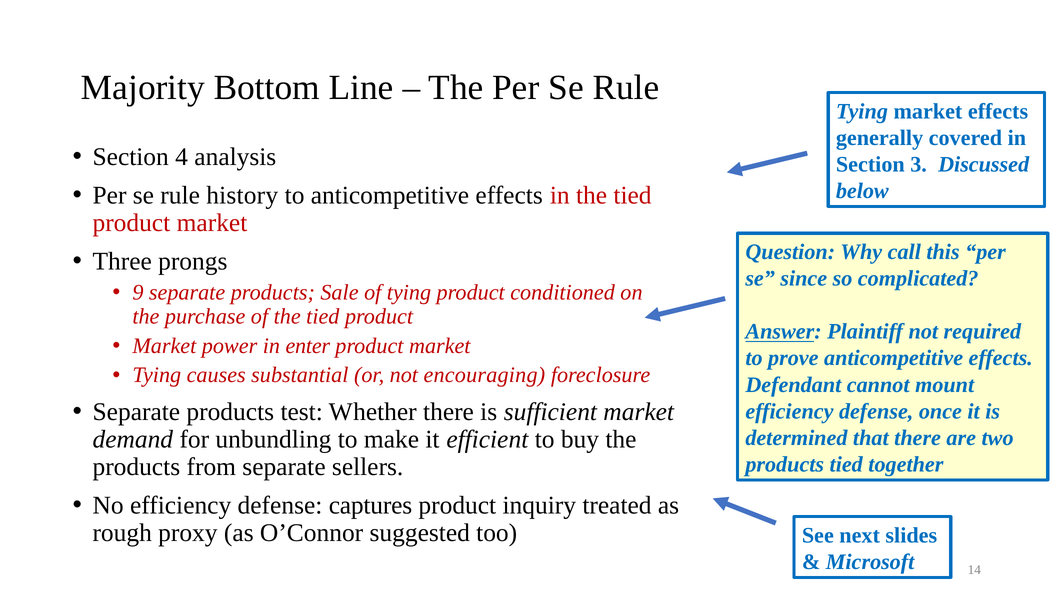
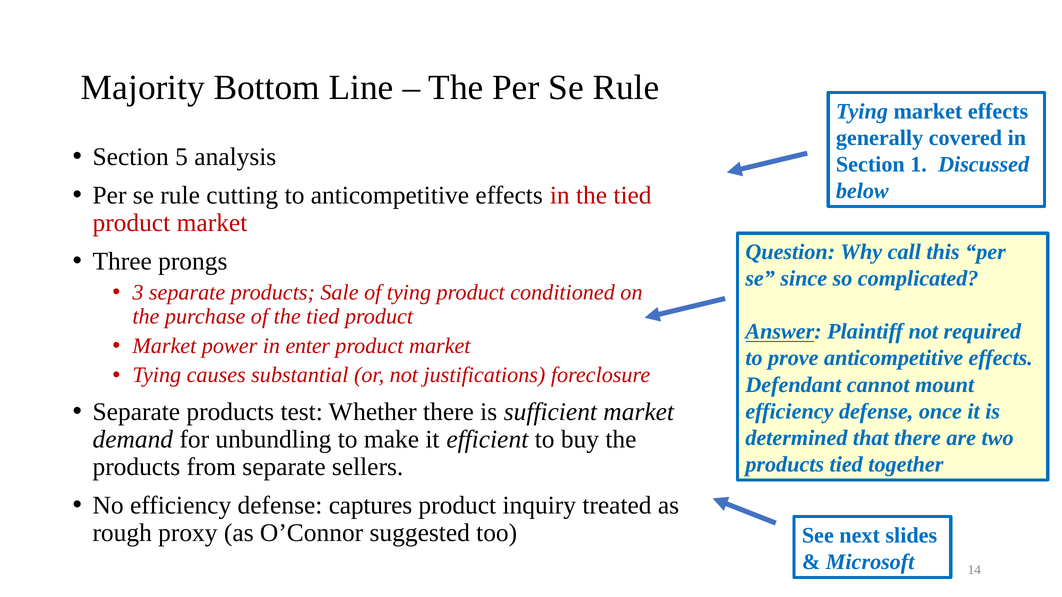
4: 4 -> 5 (182, 157)
3: 3 -> 1 (919, 164)
history: history -> cutting (242, 195)
9: 9 -> 3 (138, 293)
encouraging: encouraging -> justifications (484, 375)
